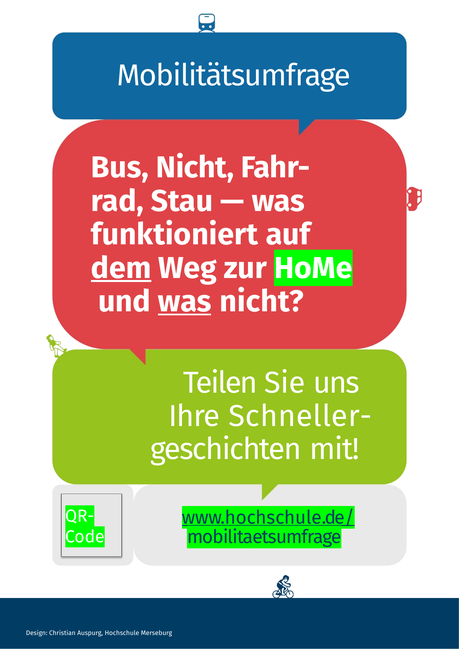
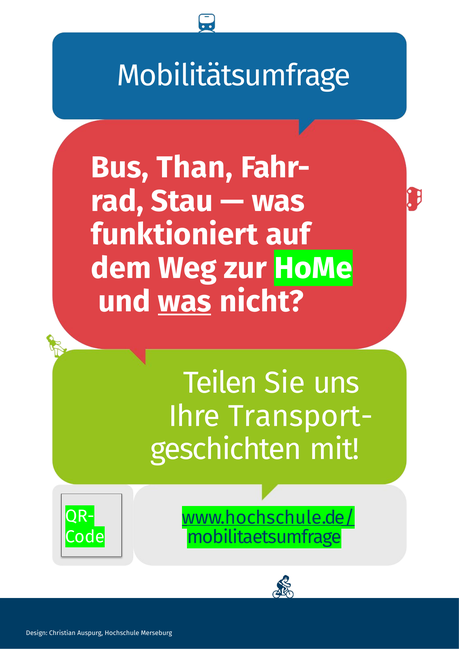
Bus Nicht: Nicht -> Than (195, 168)
dem underline: present -> none (121, 268)
Schneller-: Schneller- -> Transport- (301, 416)
